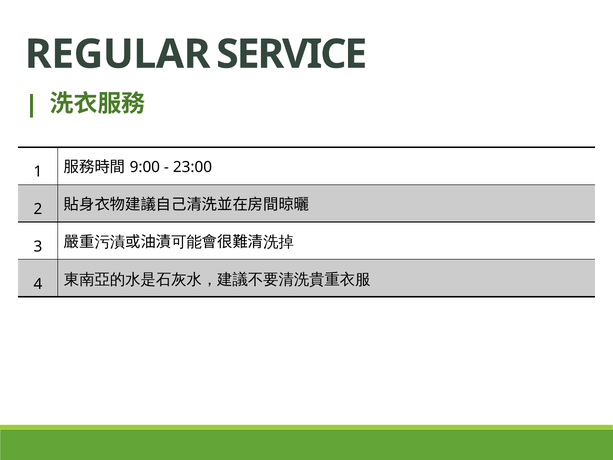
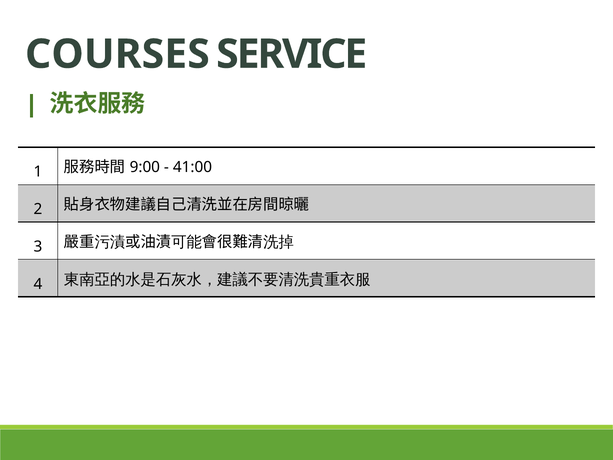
REGULAR: REGULAR -> COURSES (117, 54)
23:00: 23:00 -> 41:00 (192, 167)
